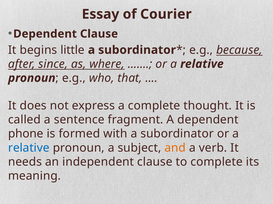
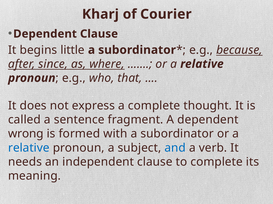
Essay: Essay -> Kharj (100, 14)
phone: phone -> wrong (26, 134)
and colour: orange -> blue (175, 148)
